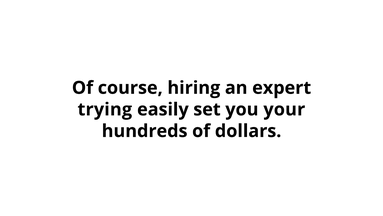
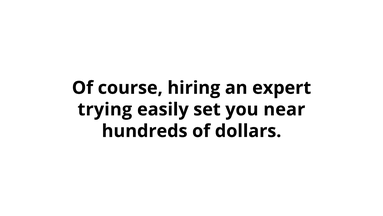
your: your -> near (284, 109)
